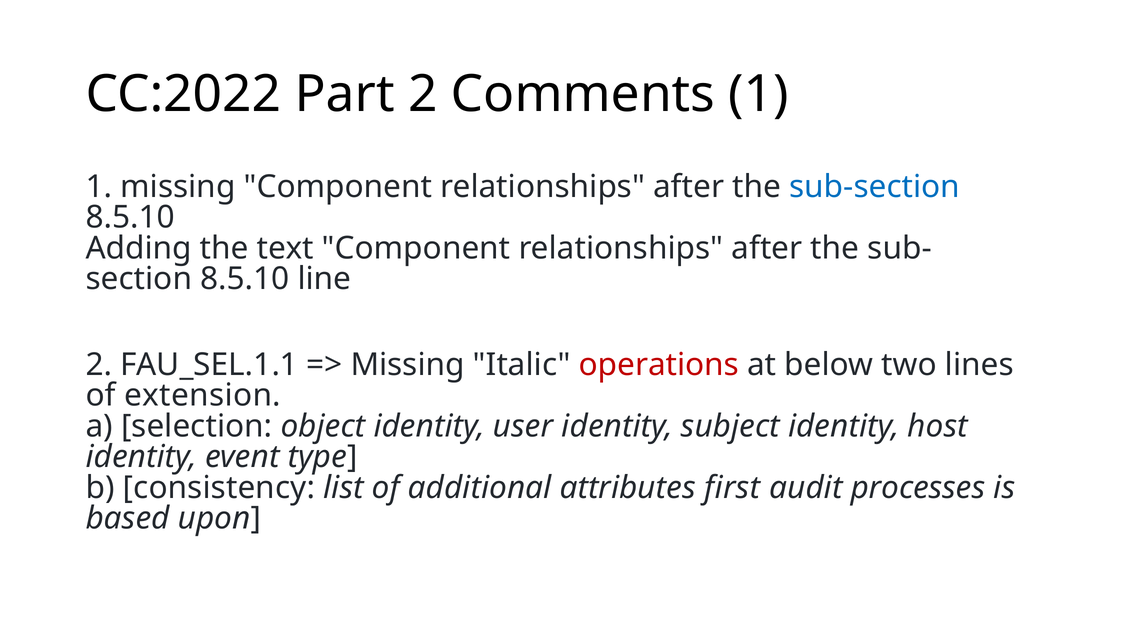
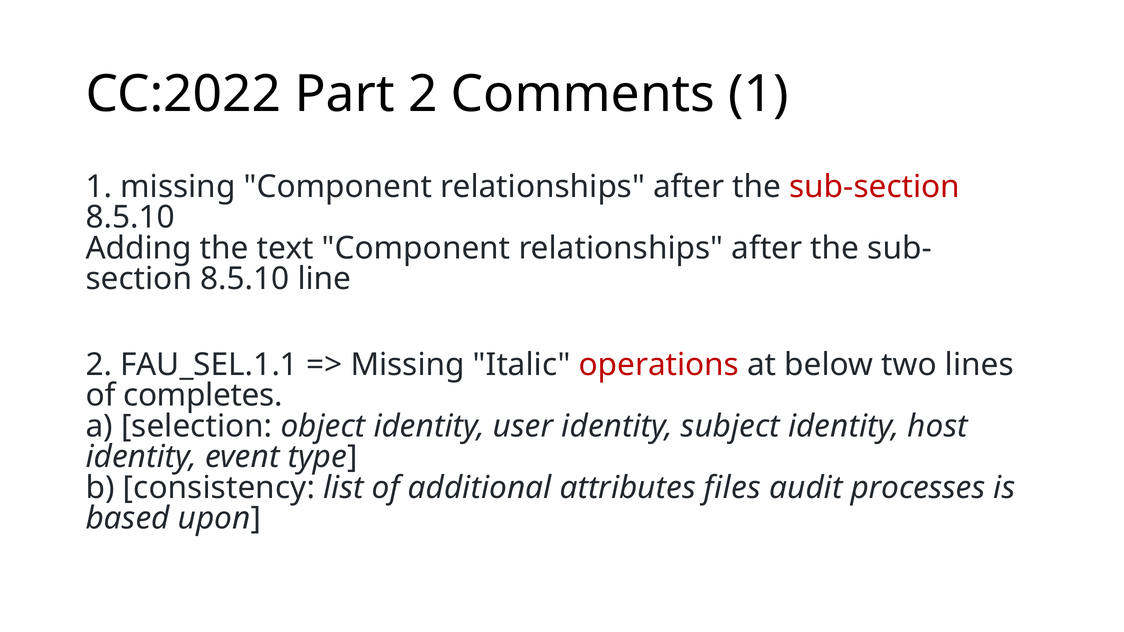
sub-section colour: blue -> red (875, 187)
extension: extension -> completes (203, 396)
first: first -> files (732, 488)
